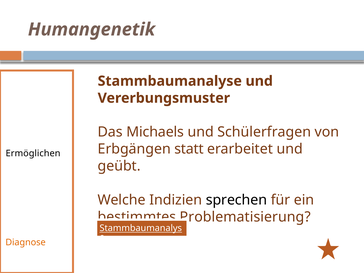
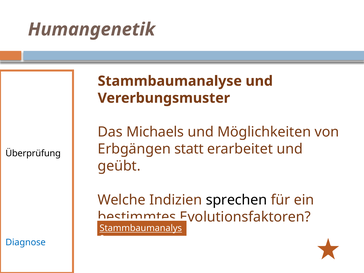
Schülerfragen: Schülerfragen -> Möglichkeiten (264, 132)
Ermöglichen: Ermöglichen -> Überprüfung (33, 153)
Problematisierung: Problematisierung -> Evolutionsfaktoren (245, 217)
Diagnose colour: orange -> blue (26, 242)
